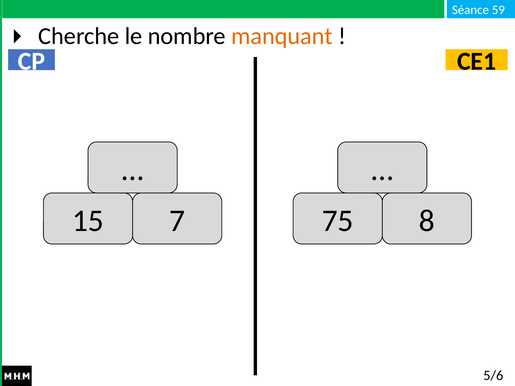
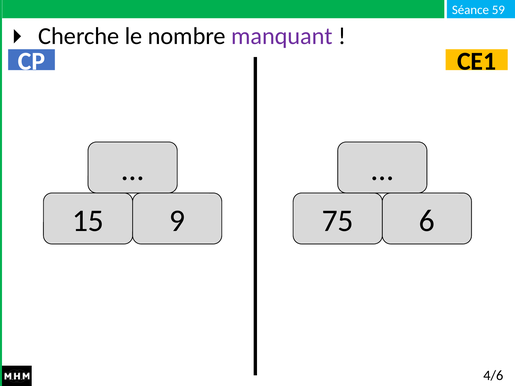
manquant colour: orange -> purple (282, 36)
7: 7 -> 9 (177, 221)
8: 8 -> 6 (427, 221)
5/6: 5/6 -> 4/6 (493, 376)
